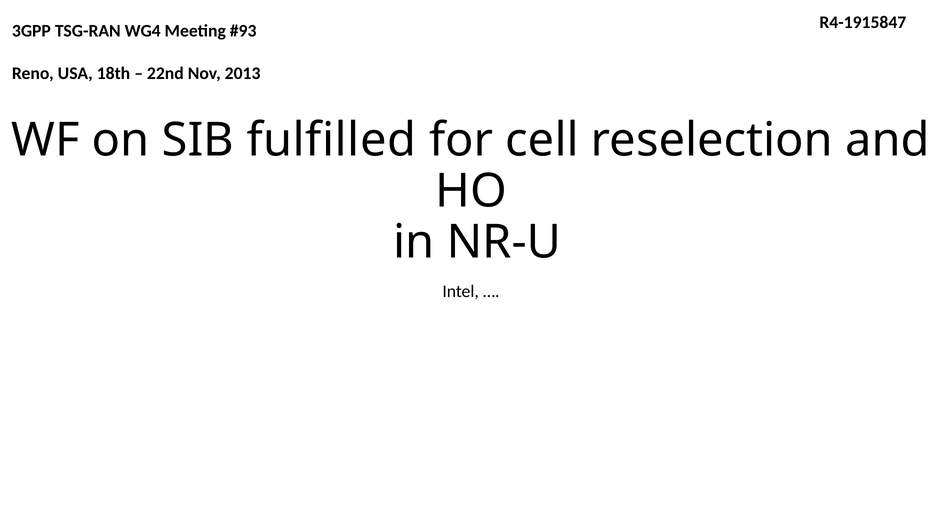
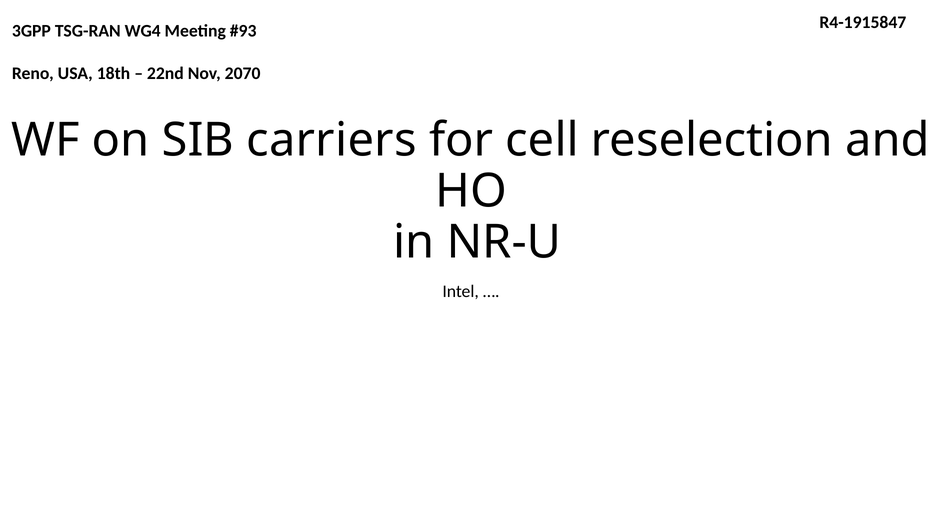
2013: 2013 -> 2070 (243, 73)
fulfilled: fulfilled -> carriers (331, 140)
